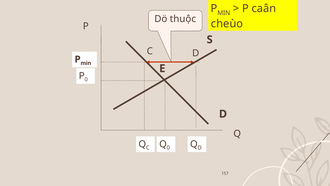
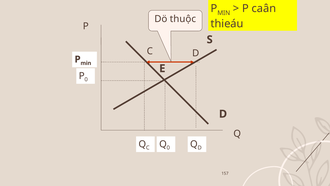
cheùo: cheùo -> thieáu (227, 24)
